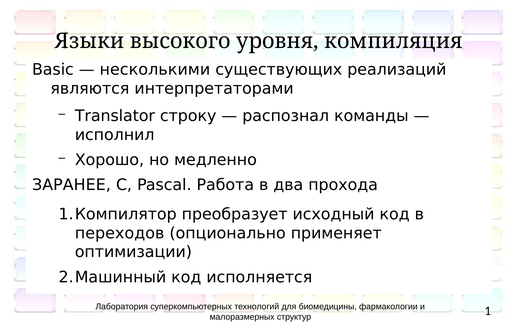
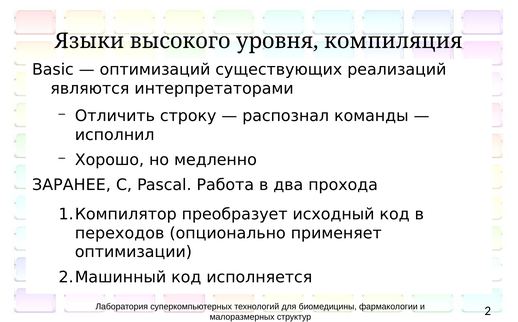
несколькими: несколькими -> оптимизаций (155, 70)
Translator: Translator -> Отличить (115, 116)
1: 1 -> 2 (488, 311)
